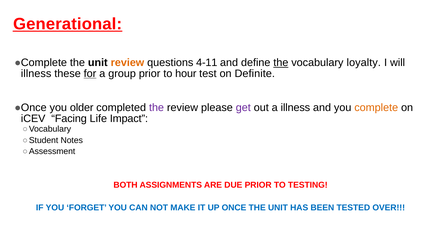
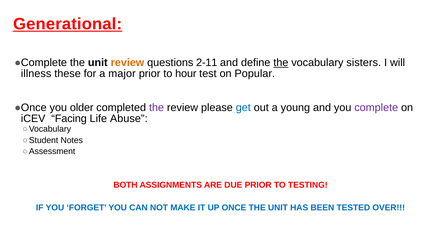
4-11: 4-11 -> 2-11 (207, 63)
loyalty: loyalty -> sisters (364, 63)
for underline: present -> none (90, 74)
group: group -> major (122, 74)
Definite: Definite -> Popular (255, 74)
get colour: purple -> blue (243, 108)
a illness: illness -> young (295, 108)
complete colour: orange -> purple (376, 108)
Impact: Impact -> Abuse (129, 119)
